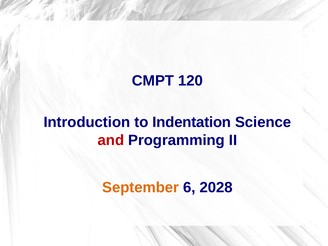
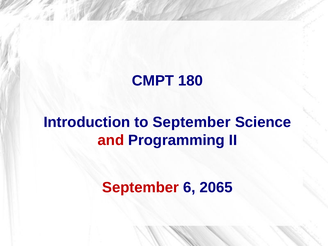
120: 120 -> 180 (191, 81)
to Indentation: Indentation -> September (192, 122)
September colour: orange -> red (141, 188)
2028: 2028 -> 2065 (216, 188)
